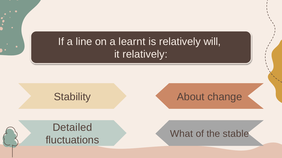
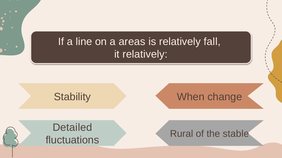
learnt: learnt -> areas (132, 42)
will: will -> fall (212, 42)
About: About -> When (191, 97)
What: What -> Rural (182, 134)
